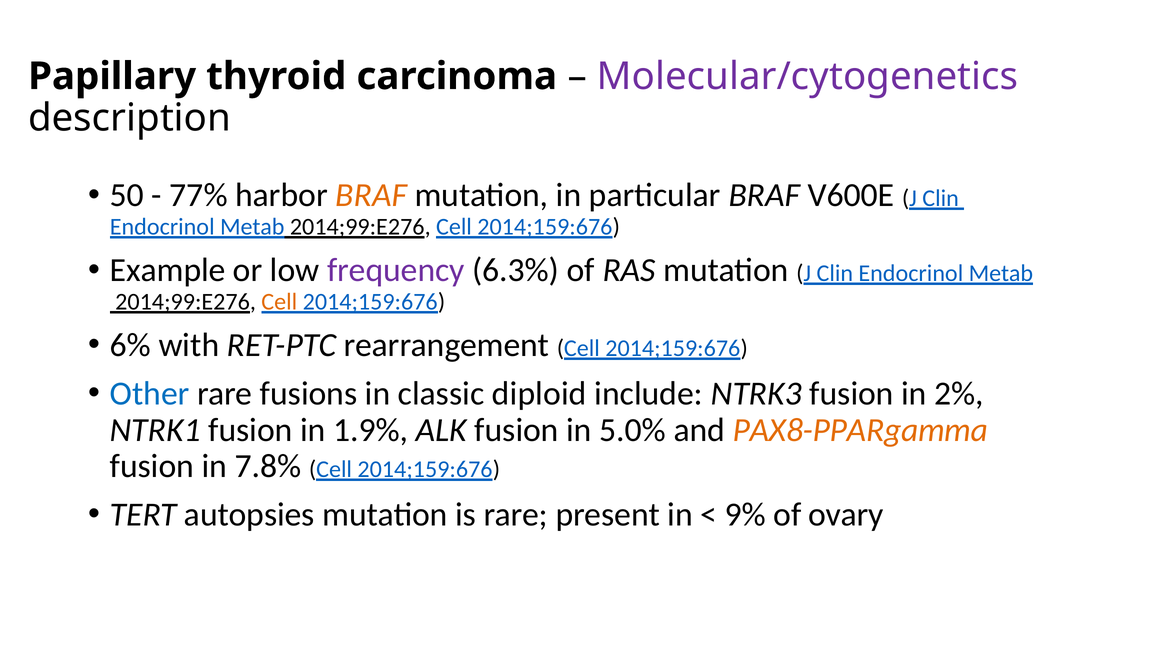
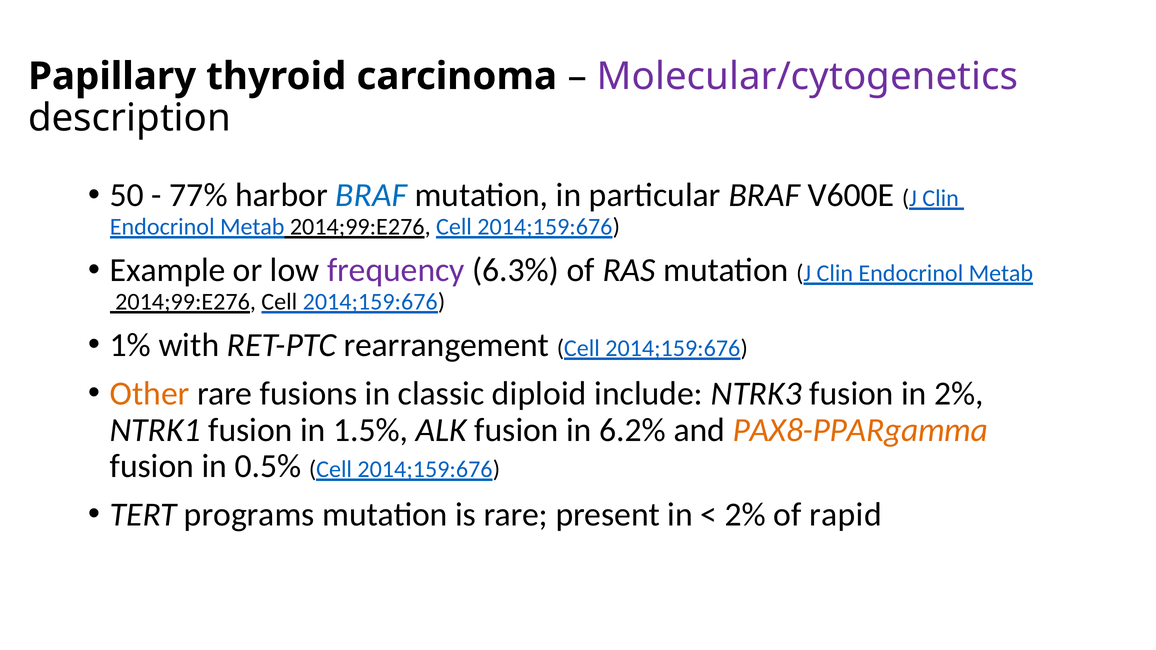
BRAF colour: orange -> blue (371, 195)
Cell colour: orange -> black (279, 302)
6%: 6% -> 1% (130, 345)
Other colour: blue -> orange (150, 394)
1.9%: 1.9% -> 1.5% (371, 430)
5.0%: 5.0% -> 6.2% (633, 430)
7.8%: 7.8% -> 0.5% (268, 466)
autopsies: autopsies -> programs (249, 515)
9%: 9% -> 2% (745, 515)
ovary: ovary -> rapid (846, 515)
